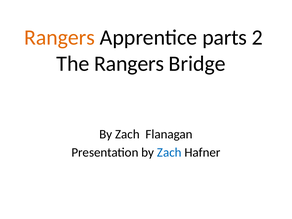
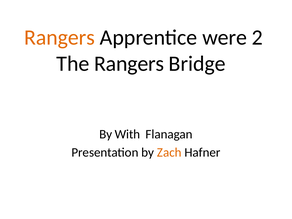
parts: parts -> were (225, 37)
Zach: Zach -> With (127, 134)
Zach colour: blue -> orange (169, 152)
